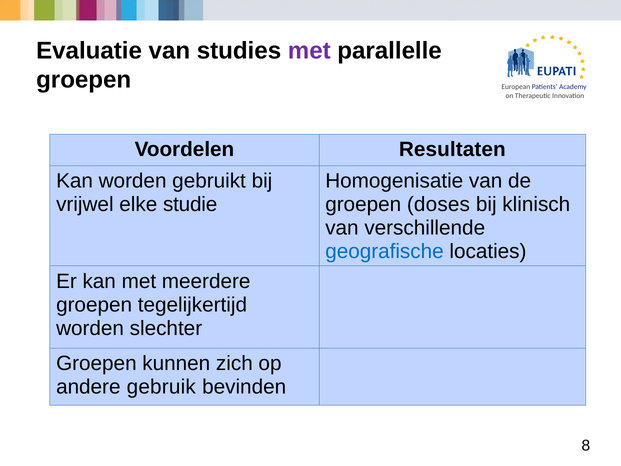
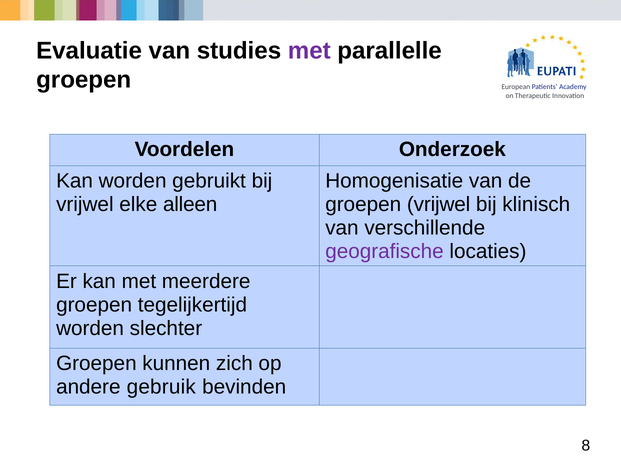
Resultaten: Resultaten -> Onderzoek (452, 149)
studie: studie -> alleen (190, 204)
groepen doses: doses -> vrijwel (439, 204)
geografische colour: blue -> purple (384, 251)
